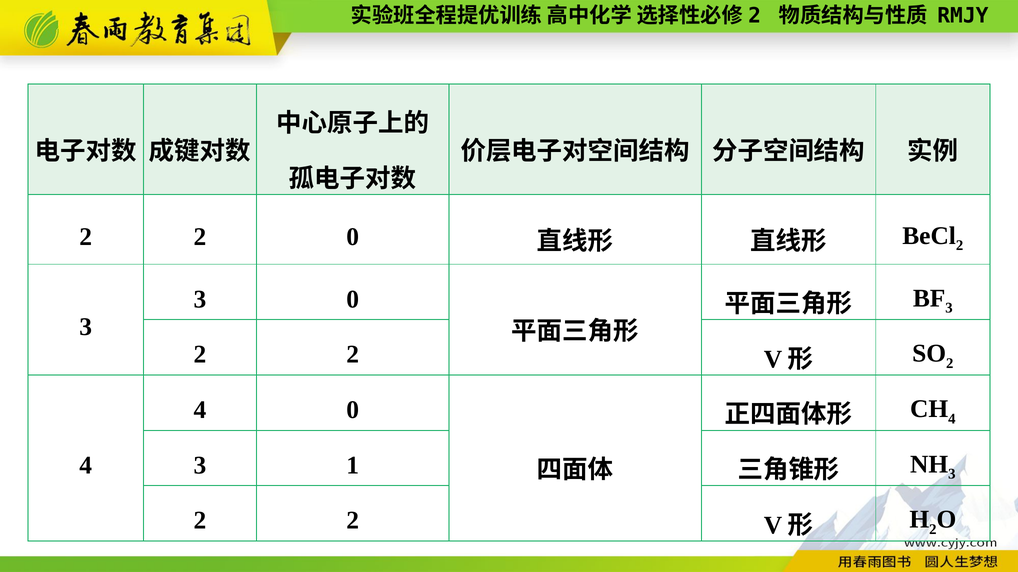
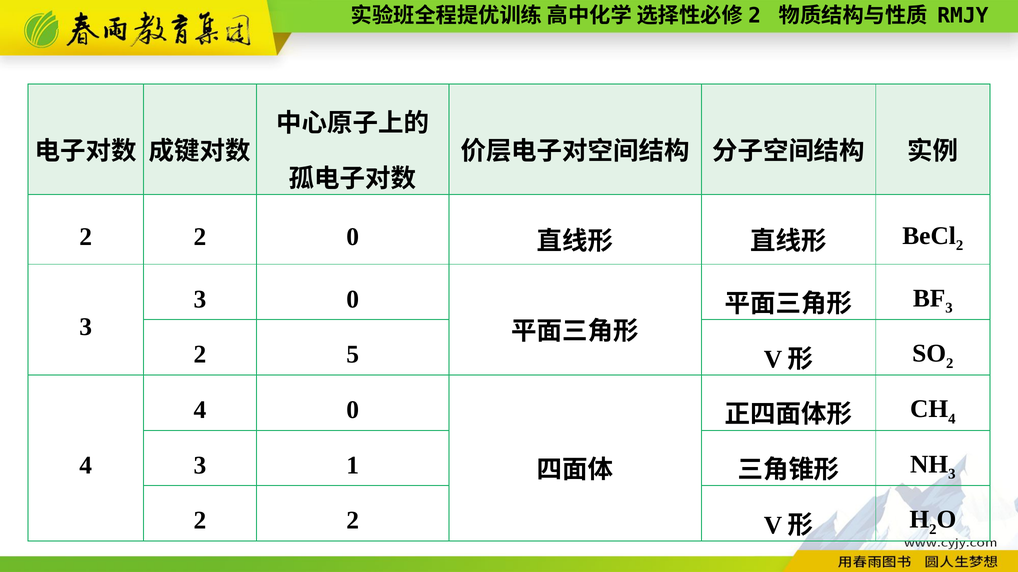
2: 2 -> 5 (353, 355)
